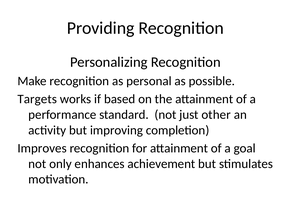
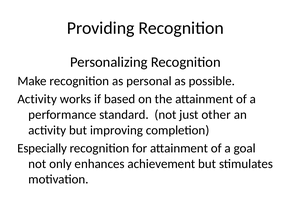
Targets: Targets -> Activity (37, 99)
Improves: Improves -> Especially (42, 148)
